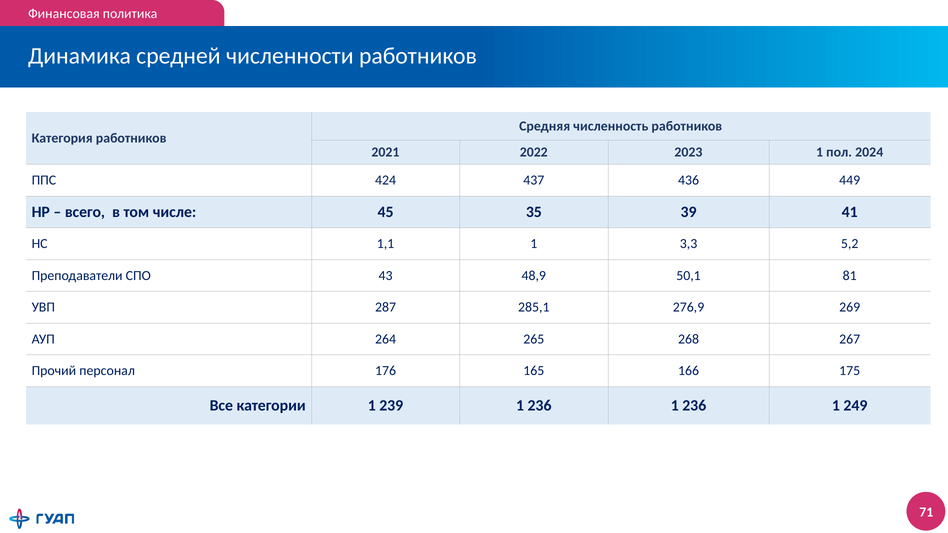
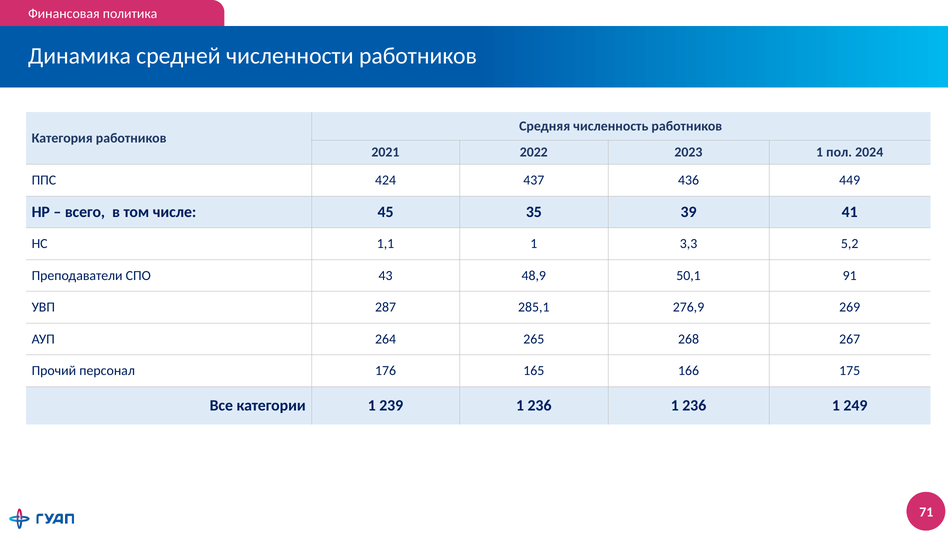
81: 81 -> 91 (850, 276)
